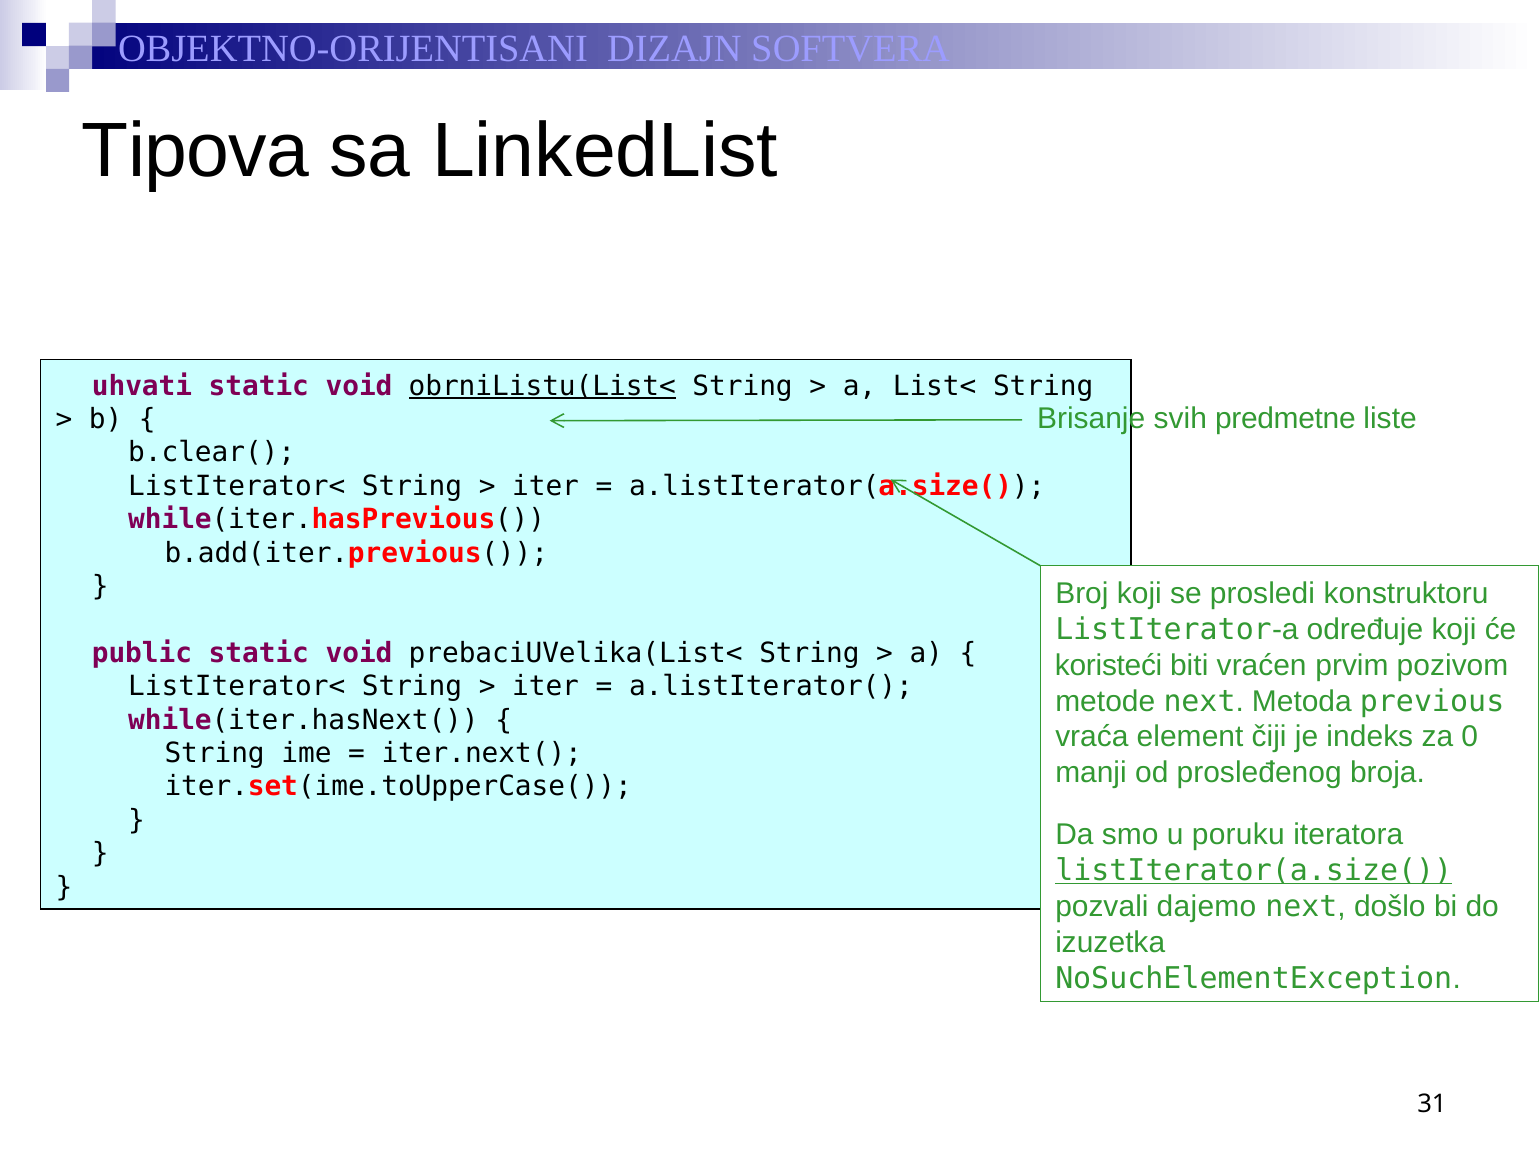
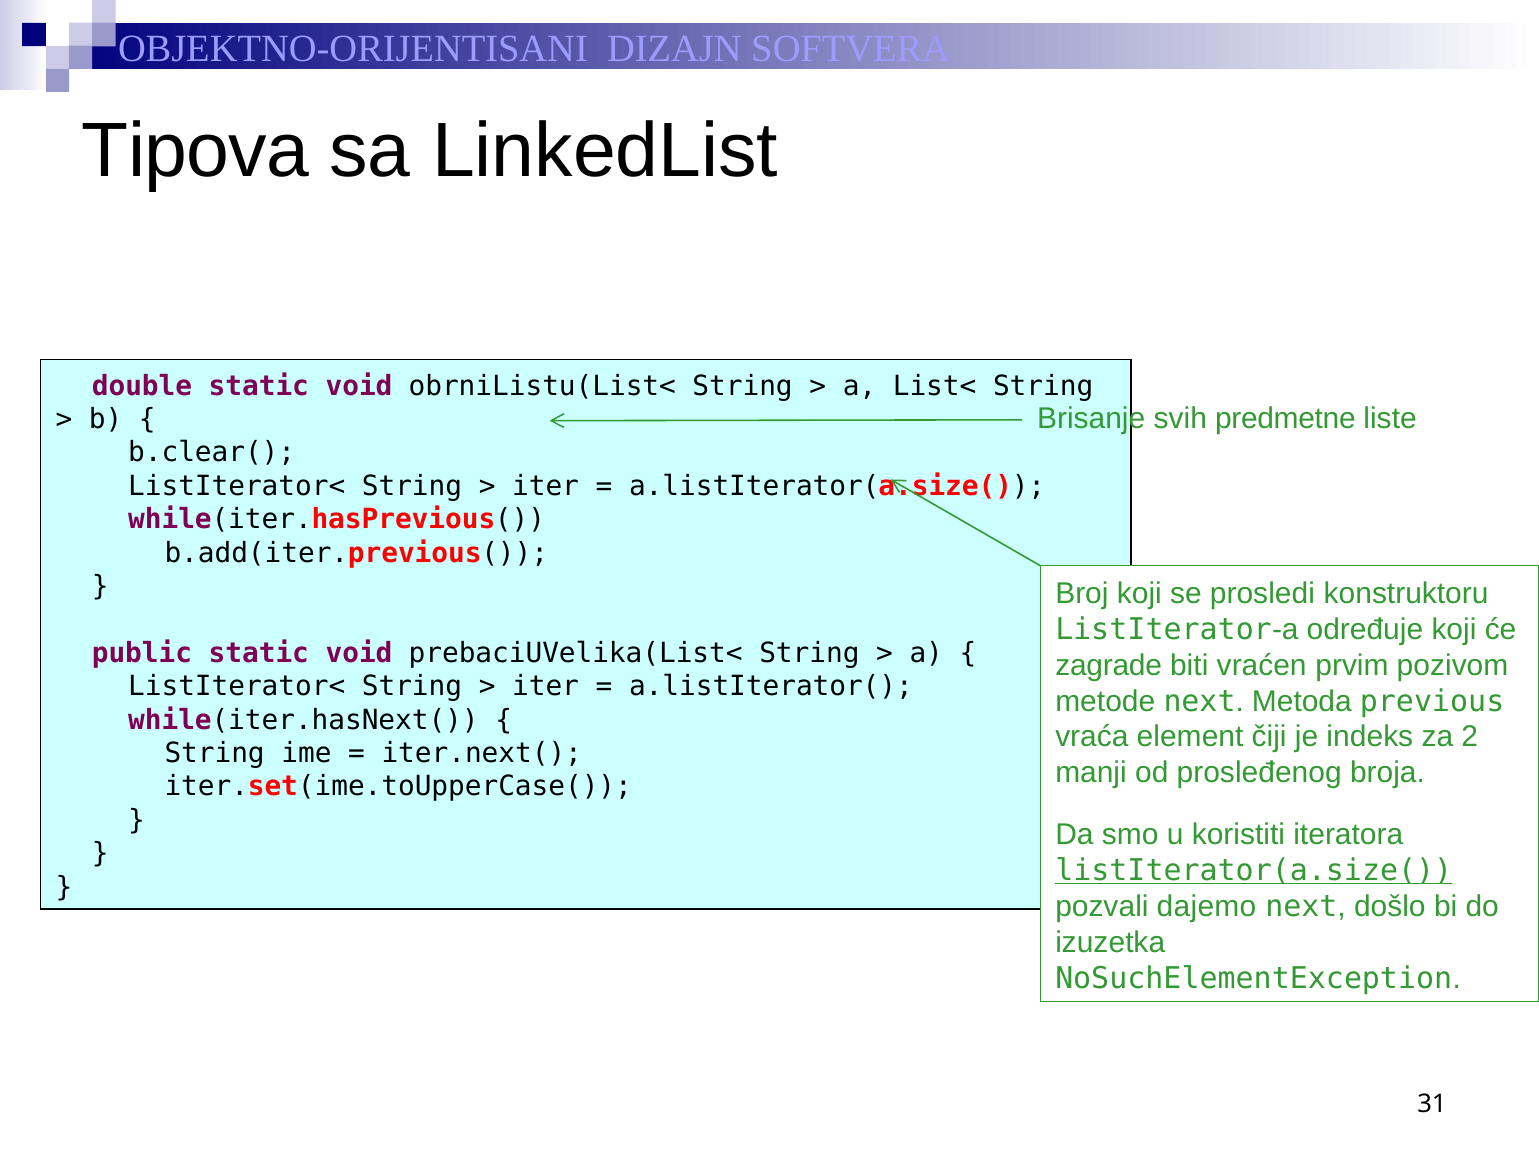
uhvati: uhvati -> double (142, 386)
obrniListu(List< underline: present -> none (542, 386)
koristeći: koristeći -> zagrade (1109, 665)
0: 0 -> 2 (1470, 737)
poruku: poruku -> koristiti (1238, 834)
